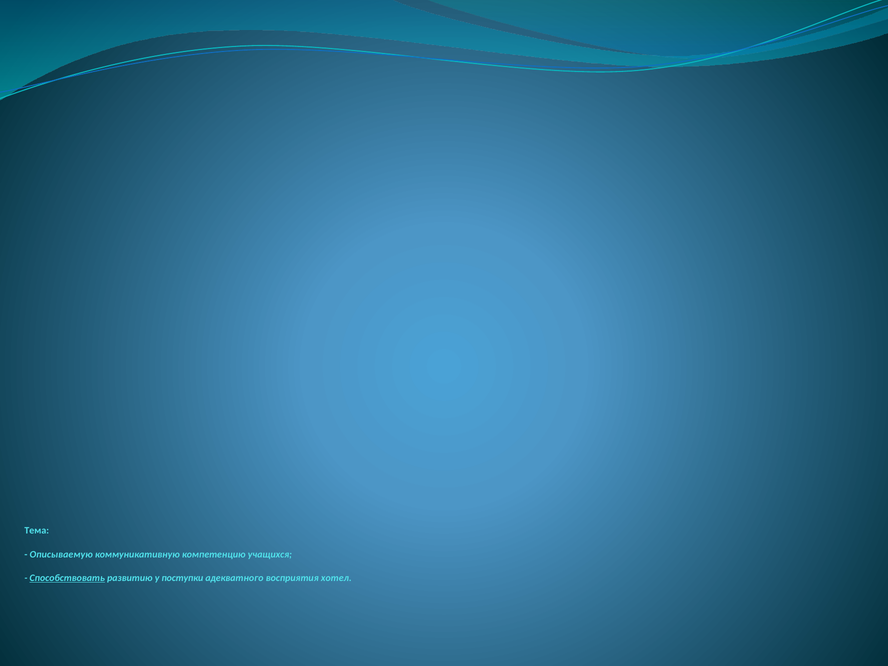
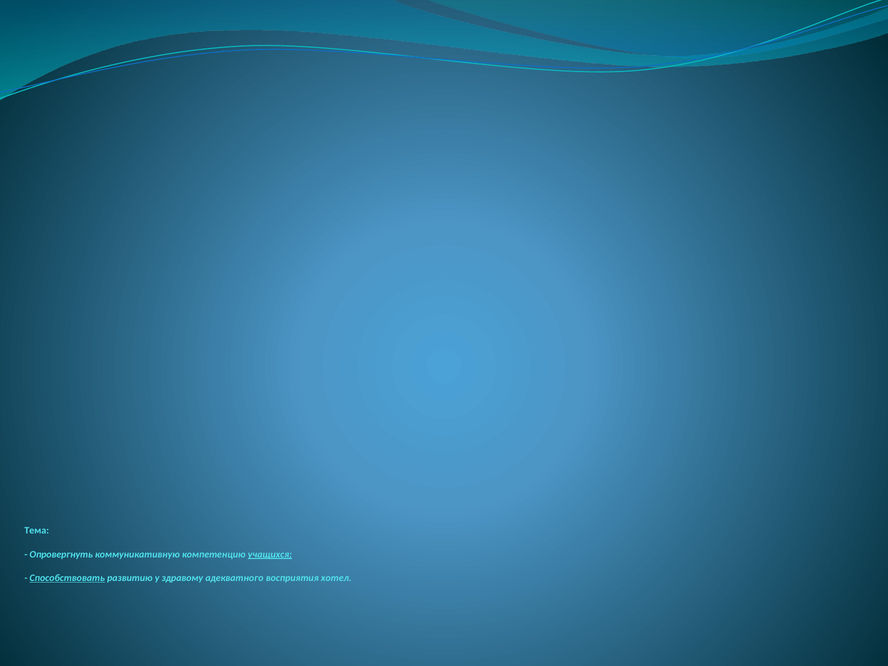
Описываемую: Описываемую -> Опровергнуть (61, 554)
учащихся underline: none -> present (270, 554)
поступки: поступки -> здравому (182, 578)
